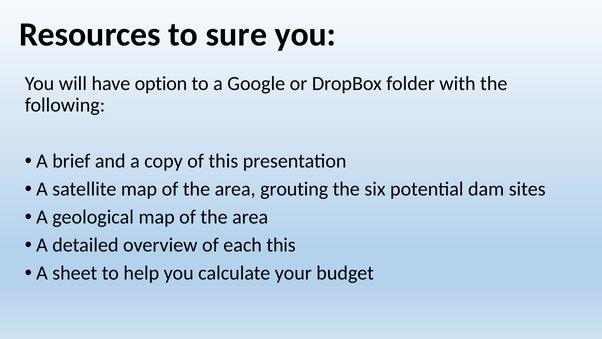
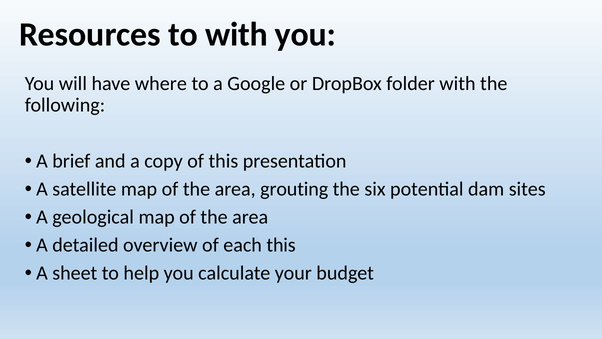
to sure: sure -> with (237, 34)
option: option -> where (161, 84)
